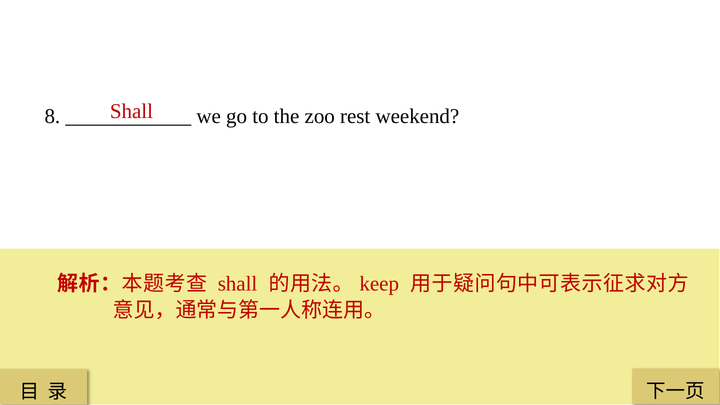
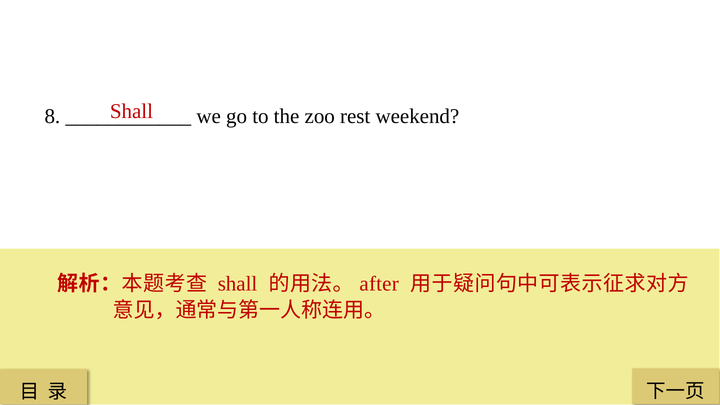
keep: keep -> after (379, 284)
